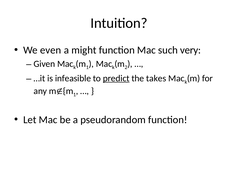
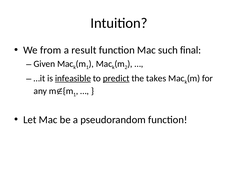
even: even -> from (51, 50)
might: might -> result (84, 50)
very: very -> final (191, 50)
infeasible underline: none -> present (73, 78)
